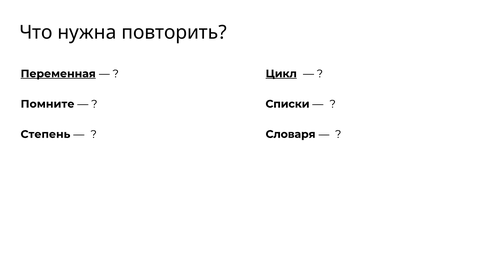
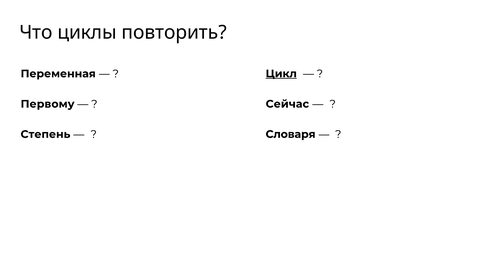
нужна: нужна -> циклы (87, 32)
Переменная underline: present -> none (58, 74)
Списки: Списки -> Сейчас (287, 104)
Помните: Помните -> Первому (48, 104)
